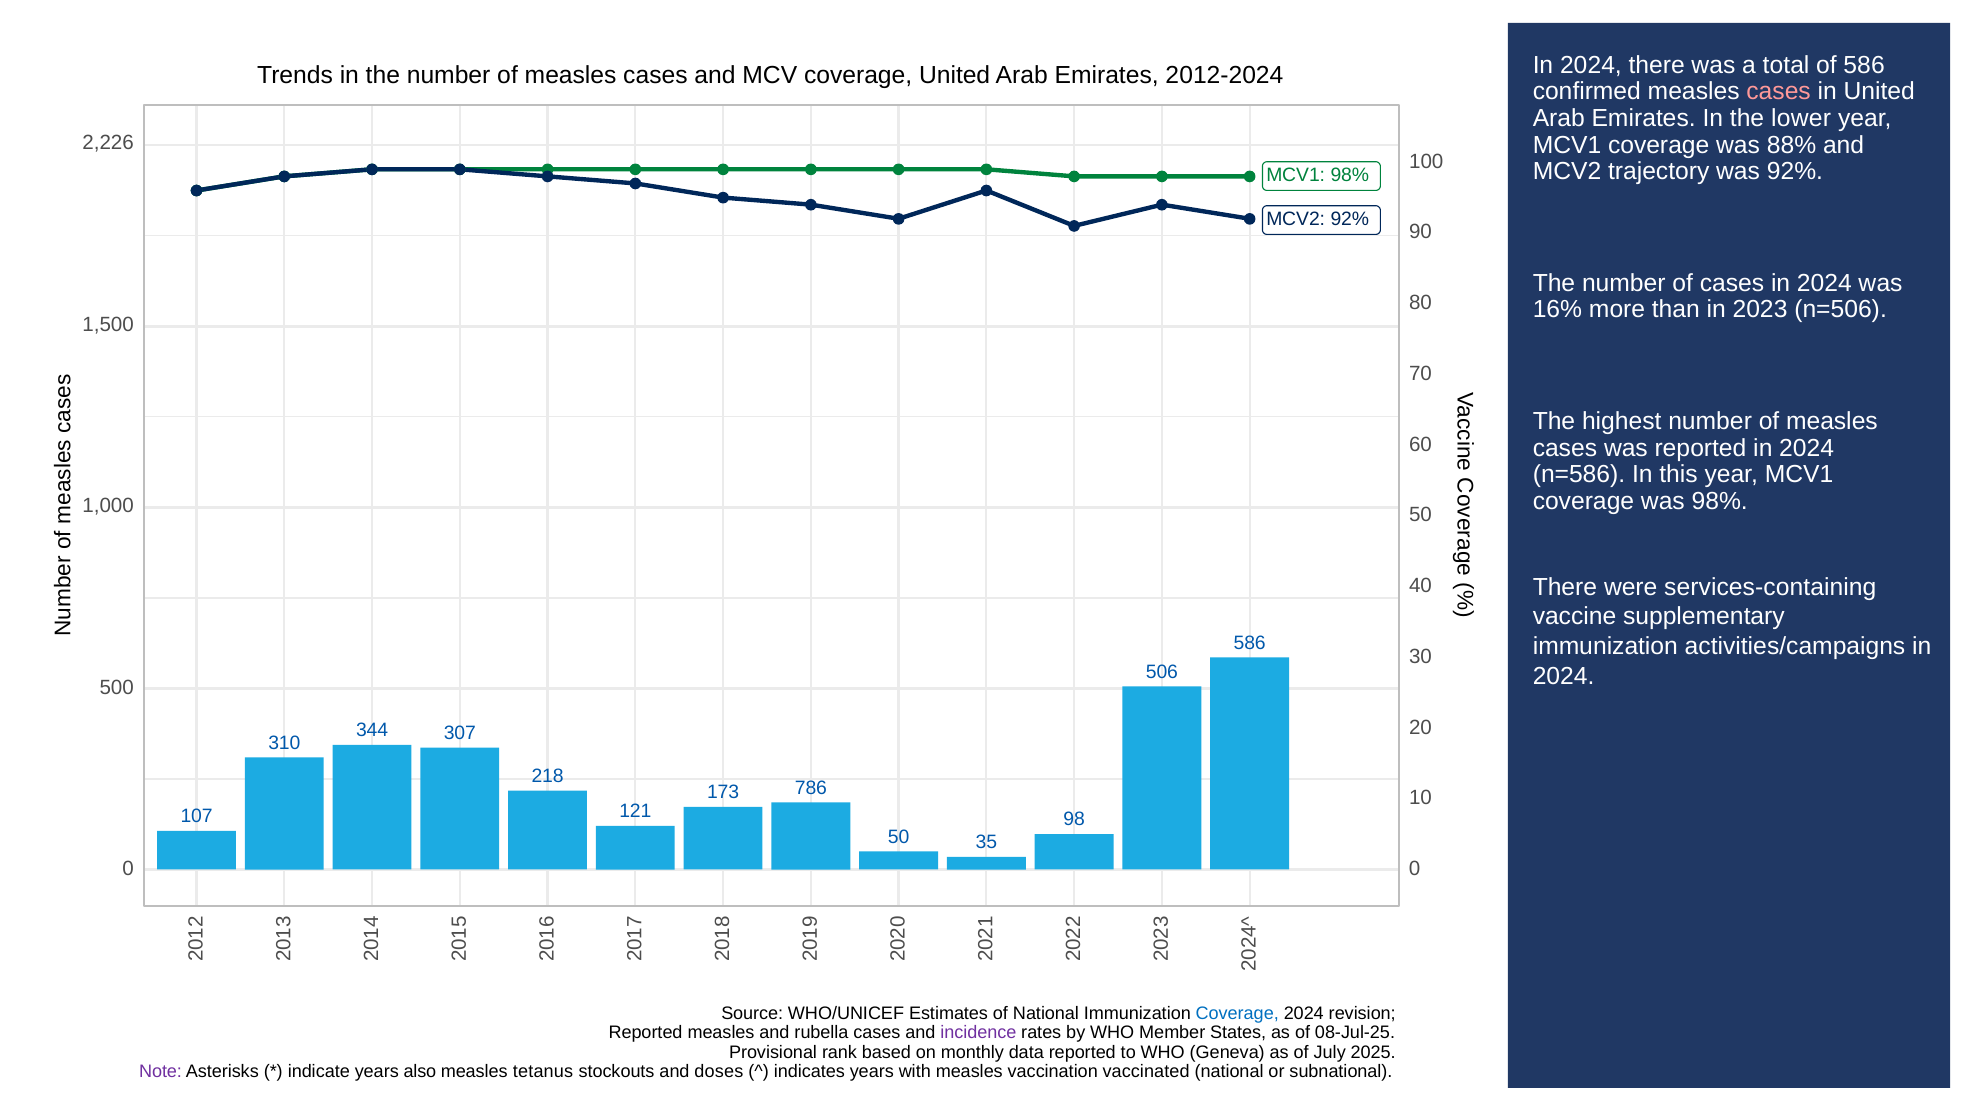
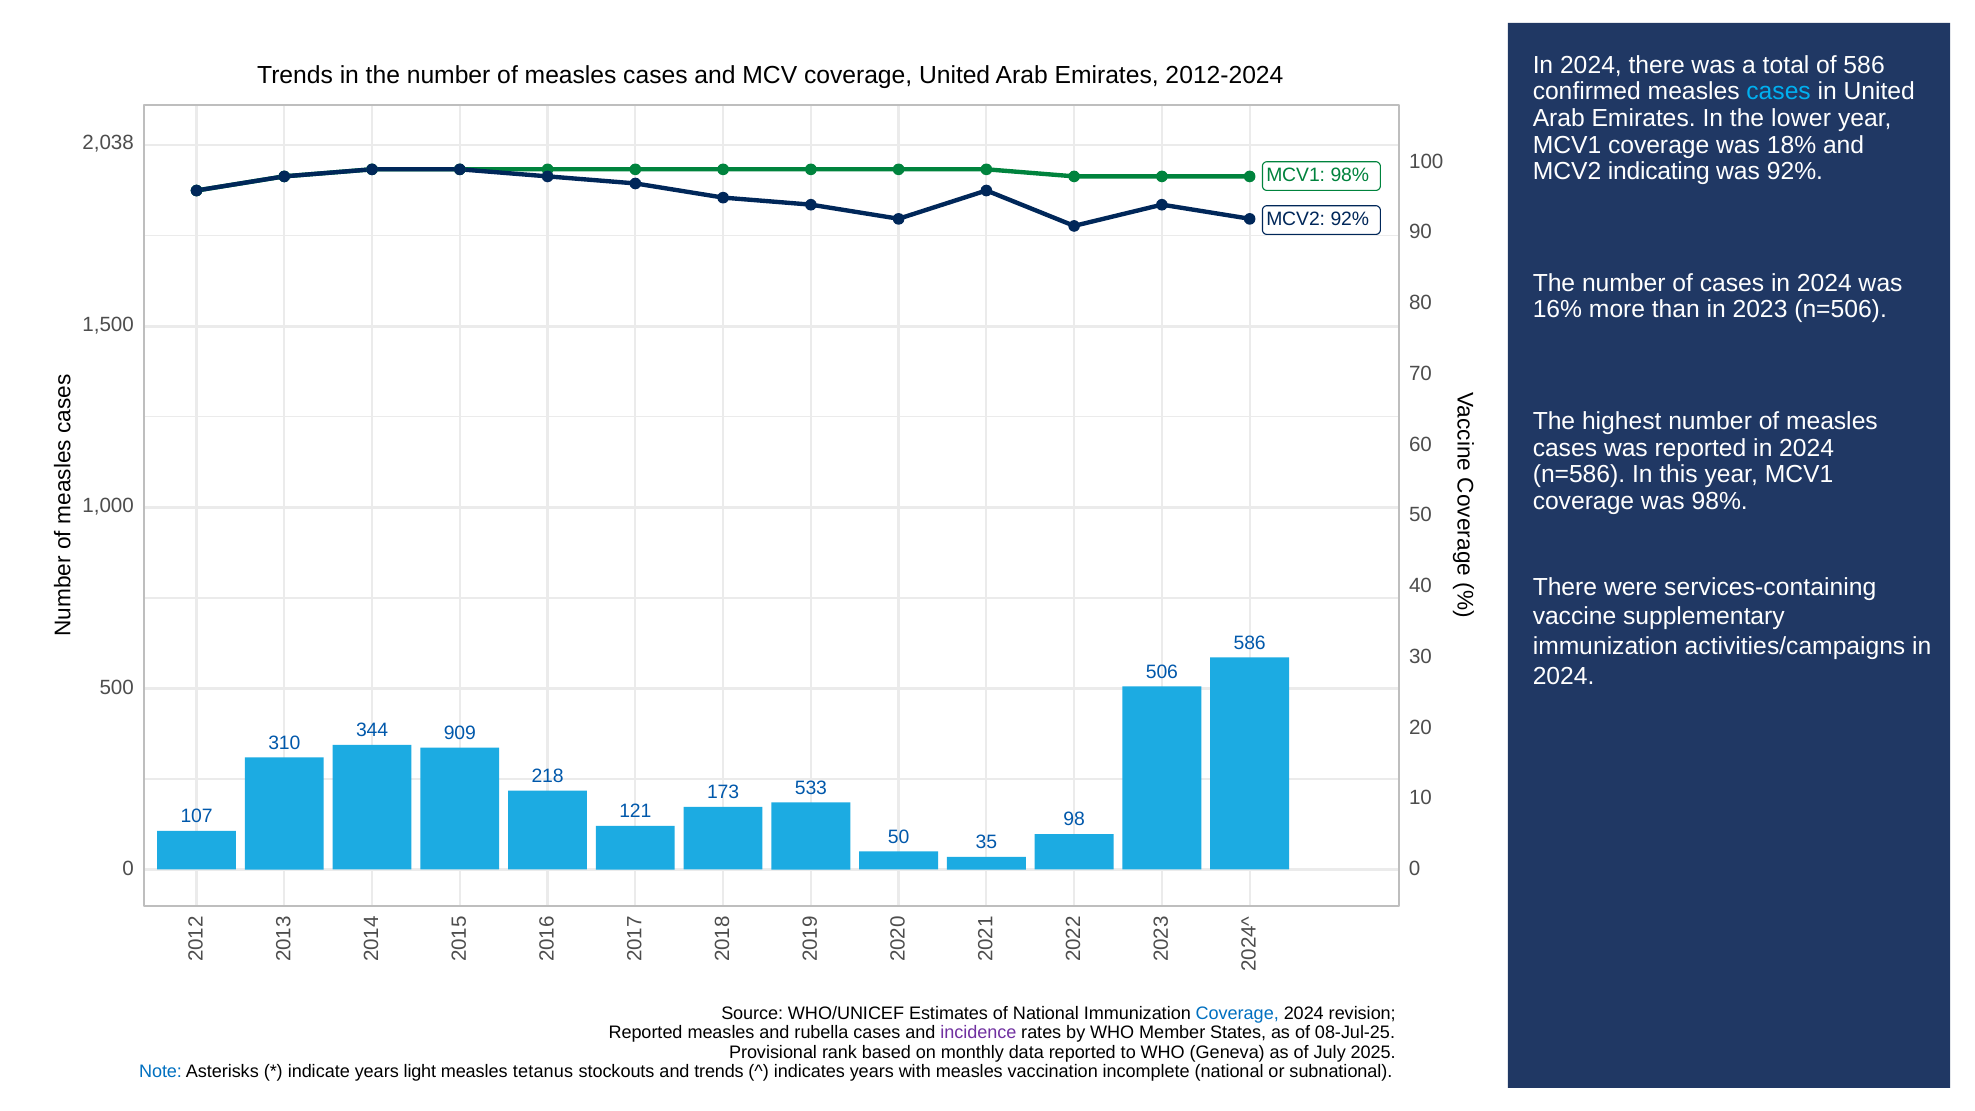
cases colour: pink -> light blue (1779, 92)
88%: 88% -> 18% (1792, 145)
2,226: 2,226 -> 2,038 (108, 143)
trajectory: trajectory -> indicating (1659, 172)
307: 307 -> 909 (460, 733)
786: 786 -> 533 (811, 788)
Note colour: purple -> blue (161, 1072)
also: also -> light (420, 1072)
and doses: doses -> trends (719, 1072)
vaccinated: vaccinated -> incomplete (1146, 1072)
